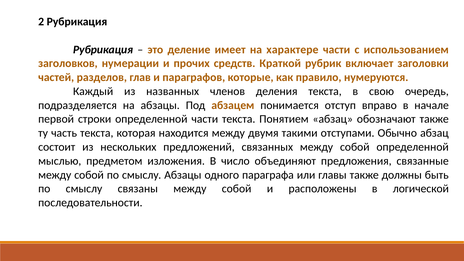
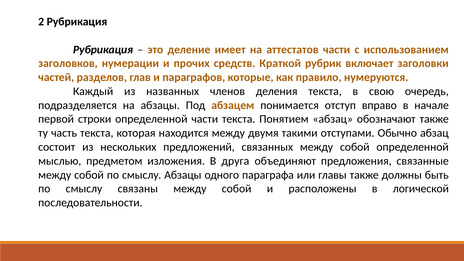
характере: характере -> аттестатов (292, 50)
число: число -> друга (235, 161)
